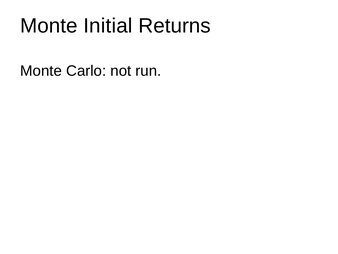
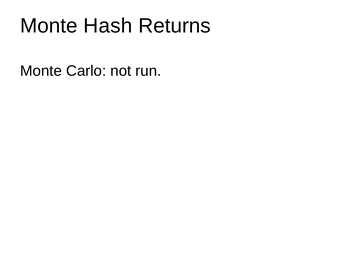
Initial: Initial -> Hash (108, 26)
